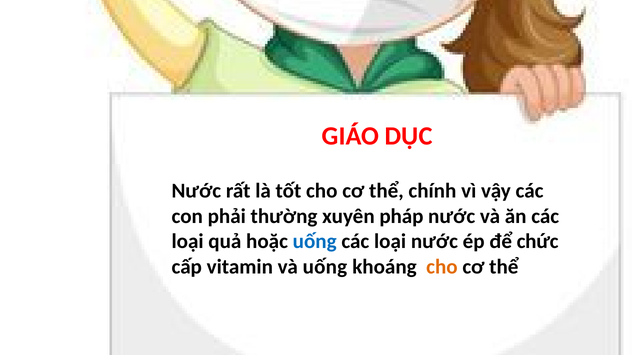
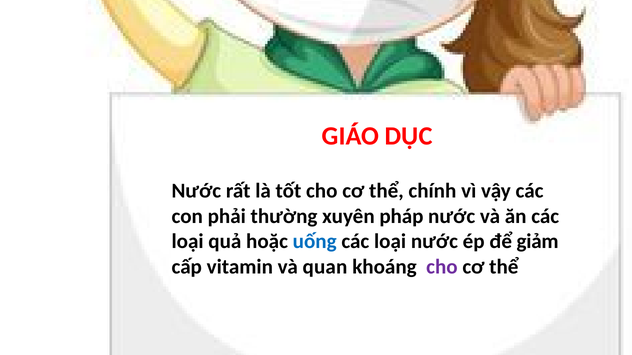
chức: chức -> giảm (538, 242)
và uống: uống -> quan (325, 267)
cho colour: orange -> purple (442, 267)
